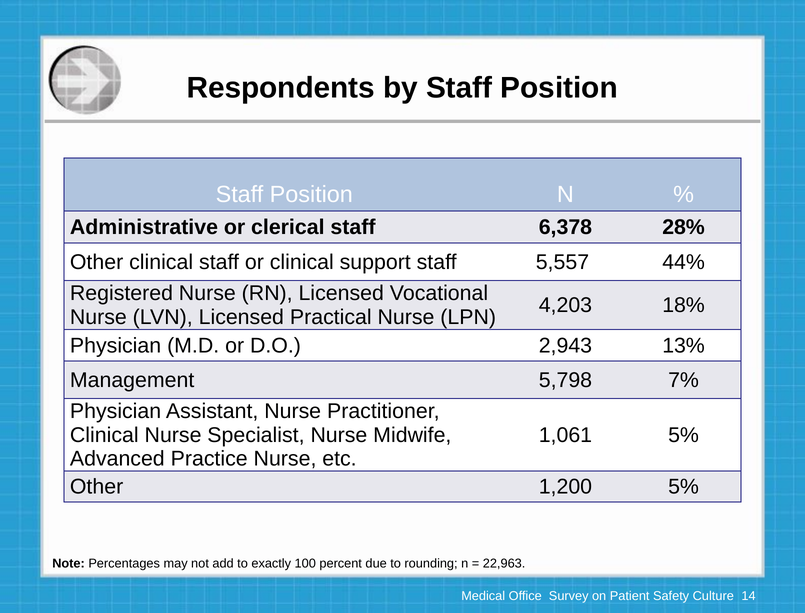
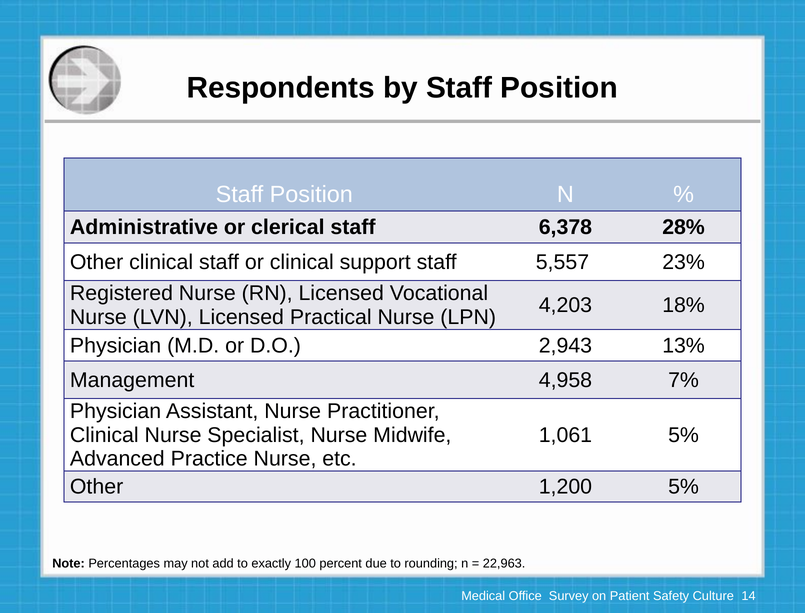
44%: 44% -> 23% (684, 262)
5,798: 5,798 -> 4,958 (565, 380)
